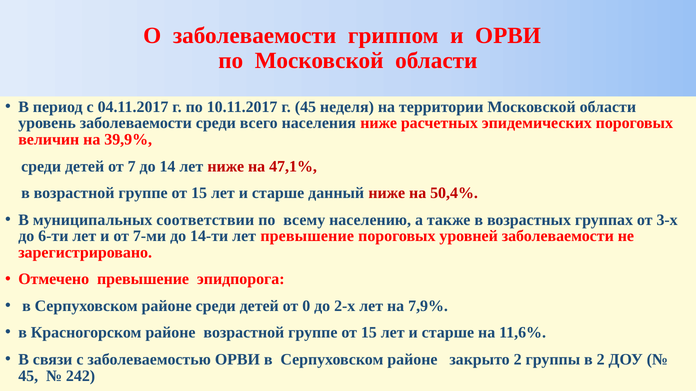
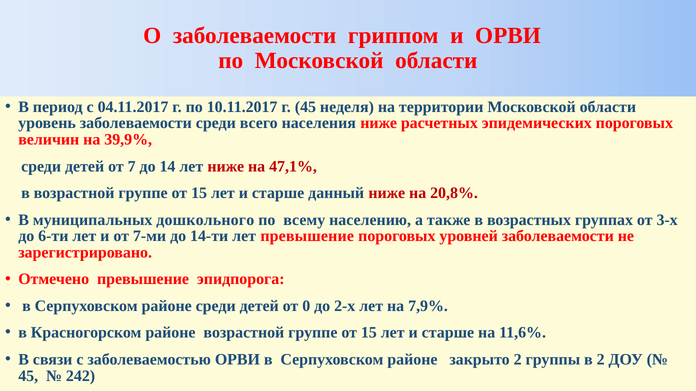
50,4%: 50,4% -> 20,8% (454, 193)
соответствии: соответствии -> дошкольного (205, 220)
